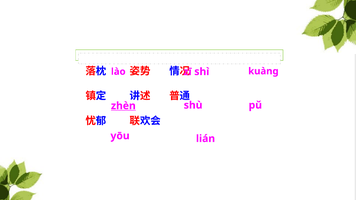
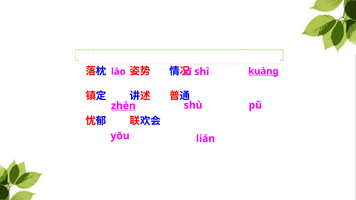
kuànɡ underline: none -> present (263, 71)
